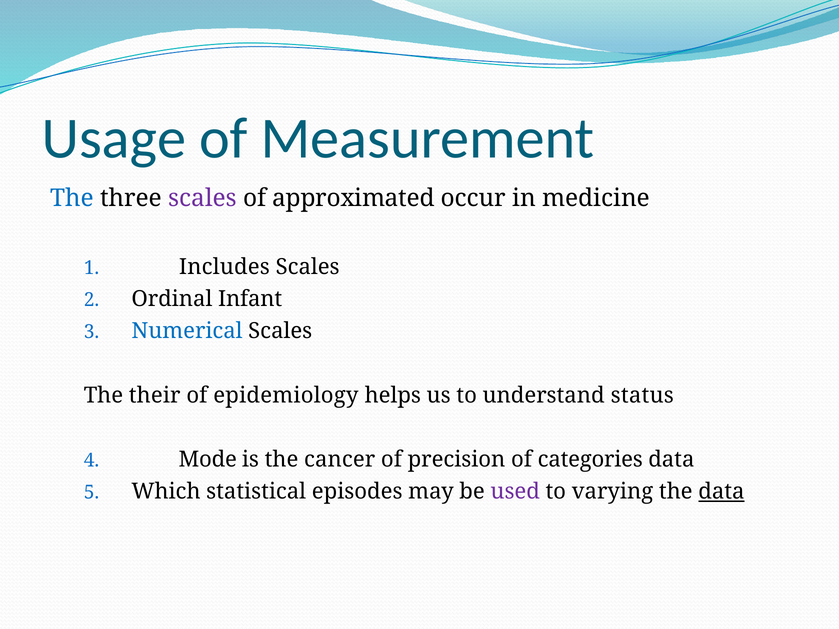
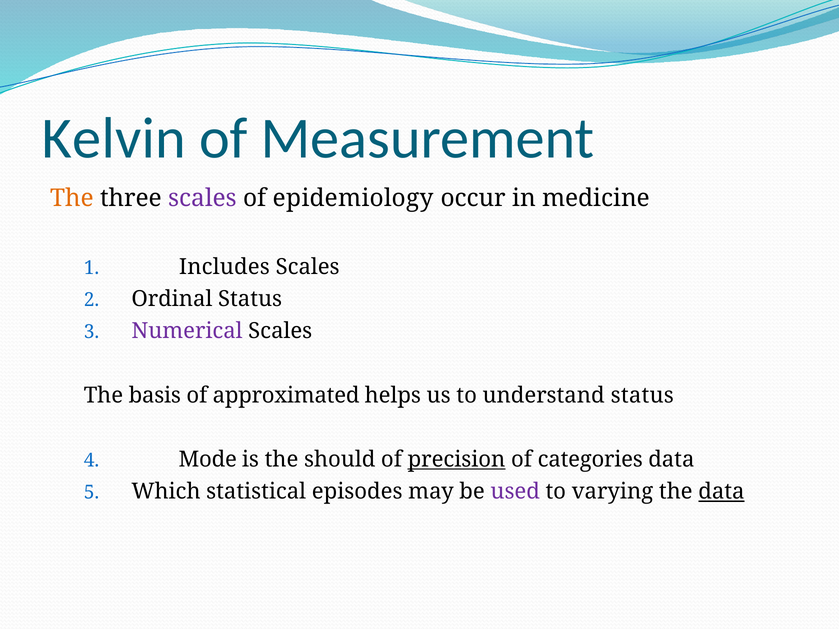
Usage: Usage -> Kelvin (114, 139)
The colour: blue -> orange (72, 198)
approximated: approximated -> epidemiology (353, 198)
Ordinal Infant: Infant -> Status (250, 299)
Numerical colour: blue -> purple (187, 331)
their: their -> basis (155, 395)
epidemiology: epidemiology -> approximated (286, 395)
cancer: cancer -> should (340, 460)
precision underline: none -> present (457, 460)
